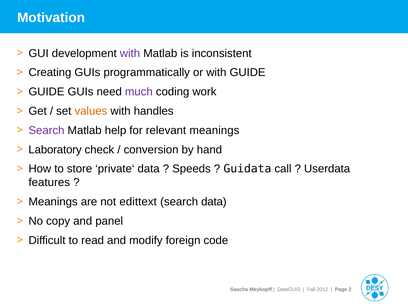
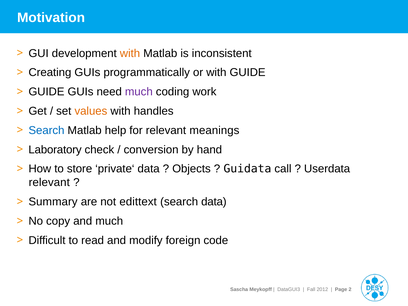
with colour: purple -> orange (130, 53)
Search colour: purple -> blue (46, 130)
Speeds: Speeds -> Objects (191, 169)
features: features -> relevant (49, 183)
Meanings: Meanings -> Summary (53, 202)
and panel: panel -> much (109, 221)
